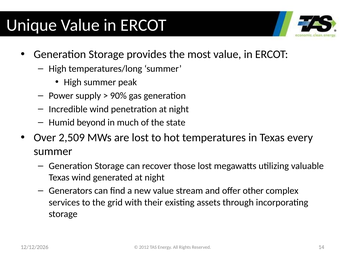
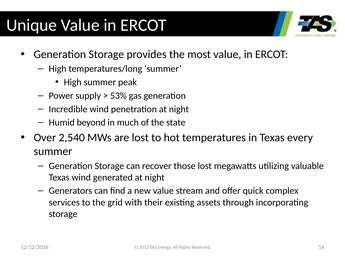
90%: 90% -> 53% (118, 96)
2,509: 2,509 -> 2,540 (72, 137)
other: other -> quick (253, 191)
